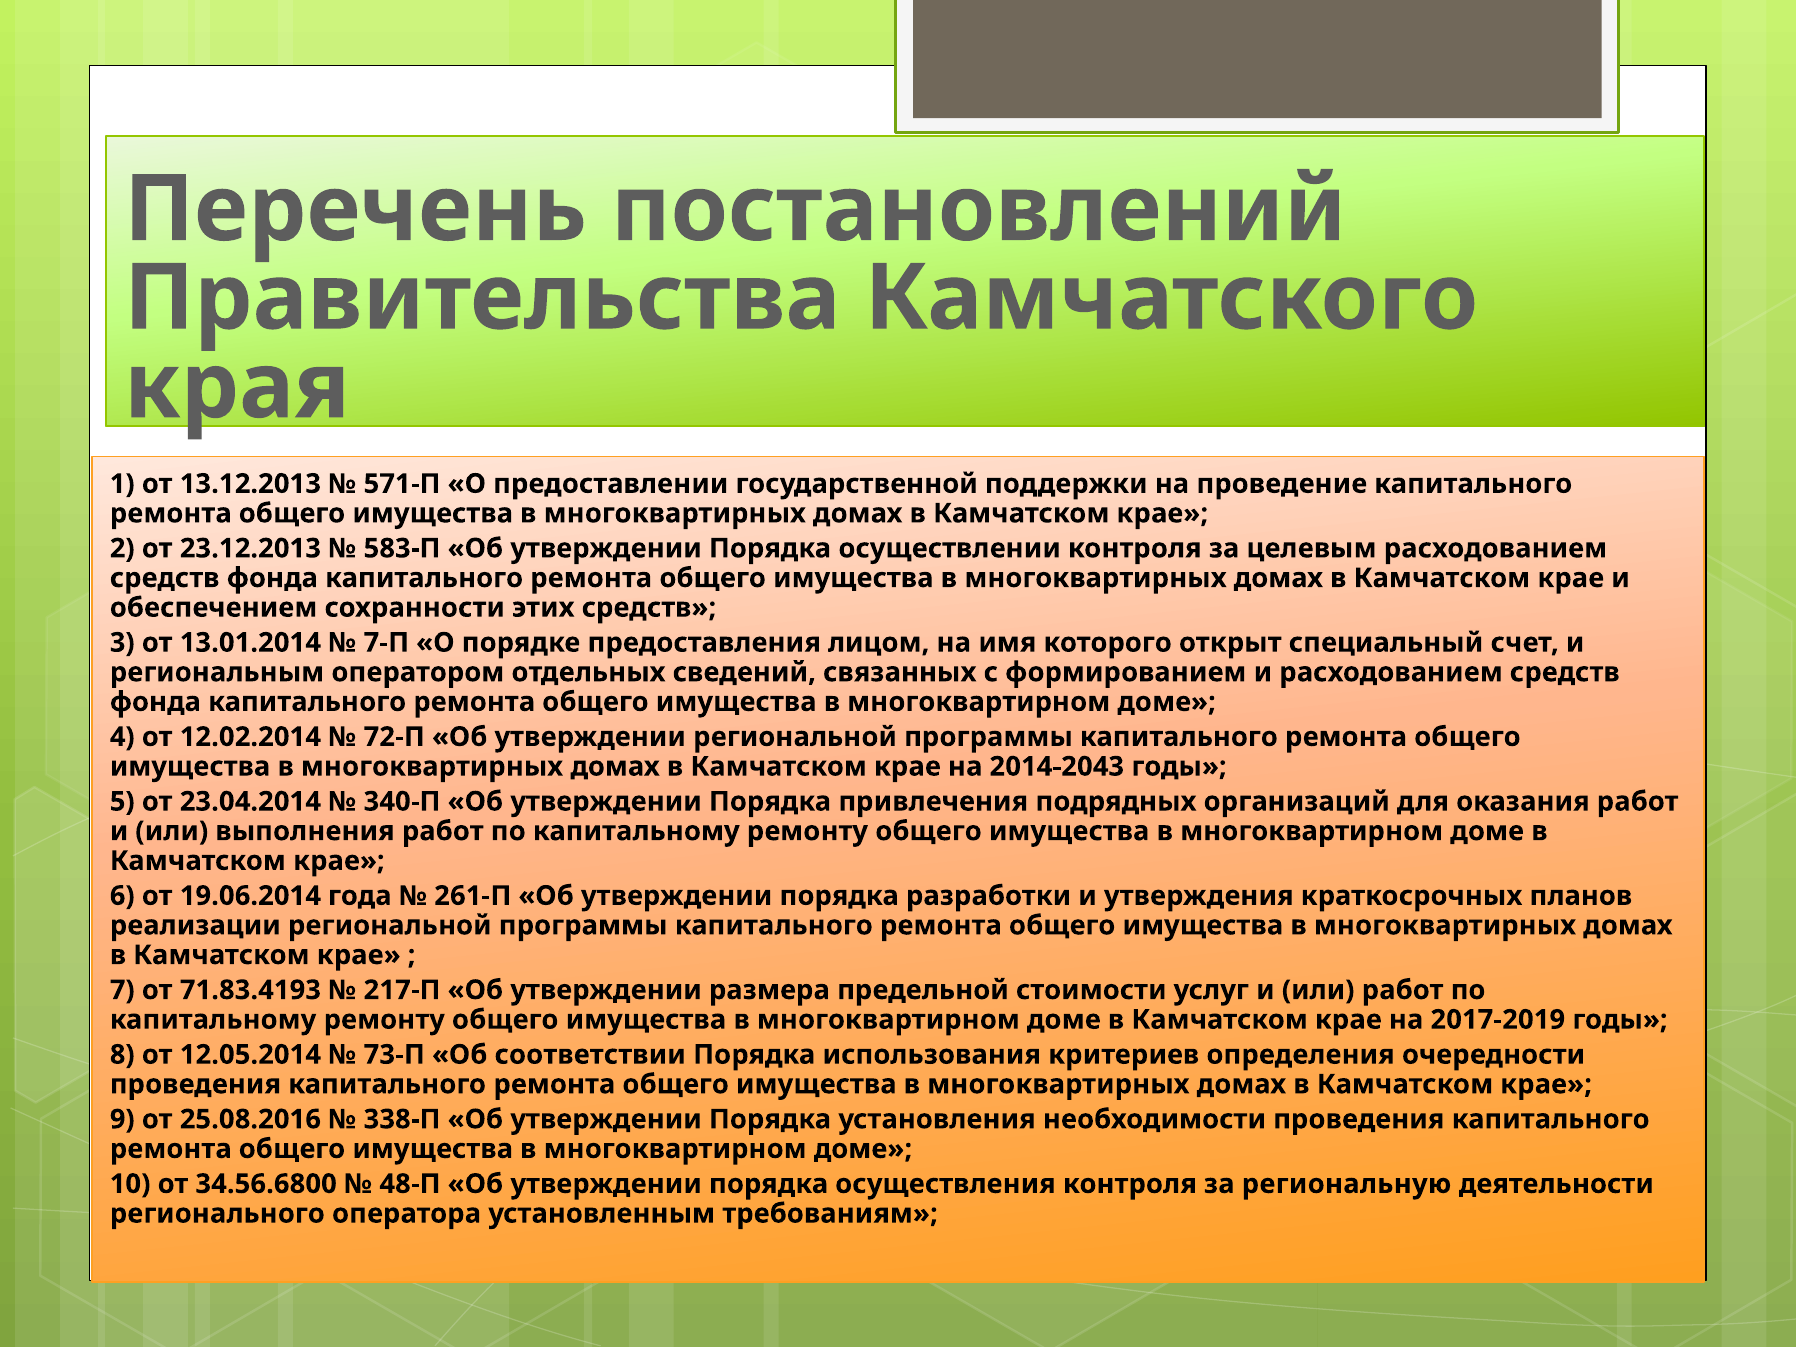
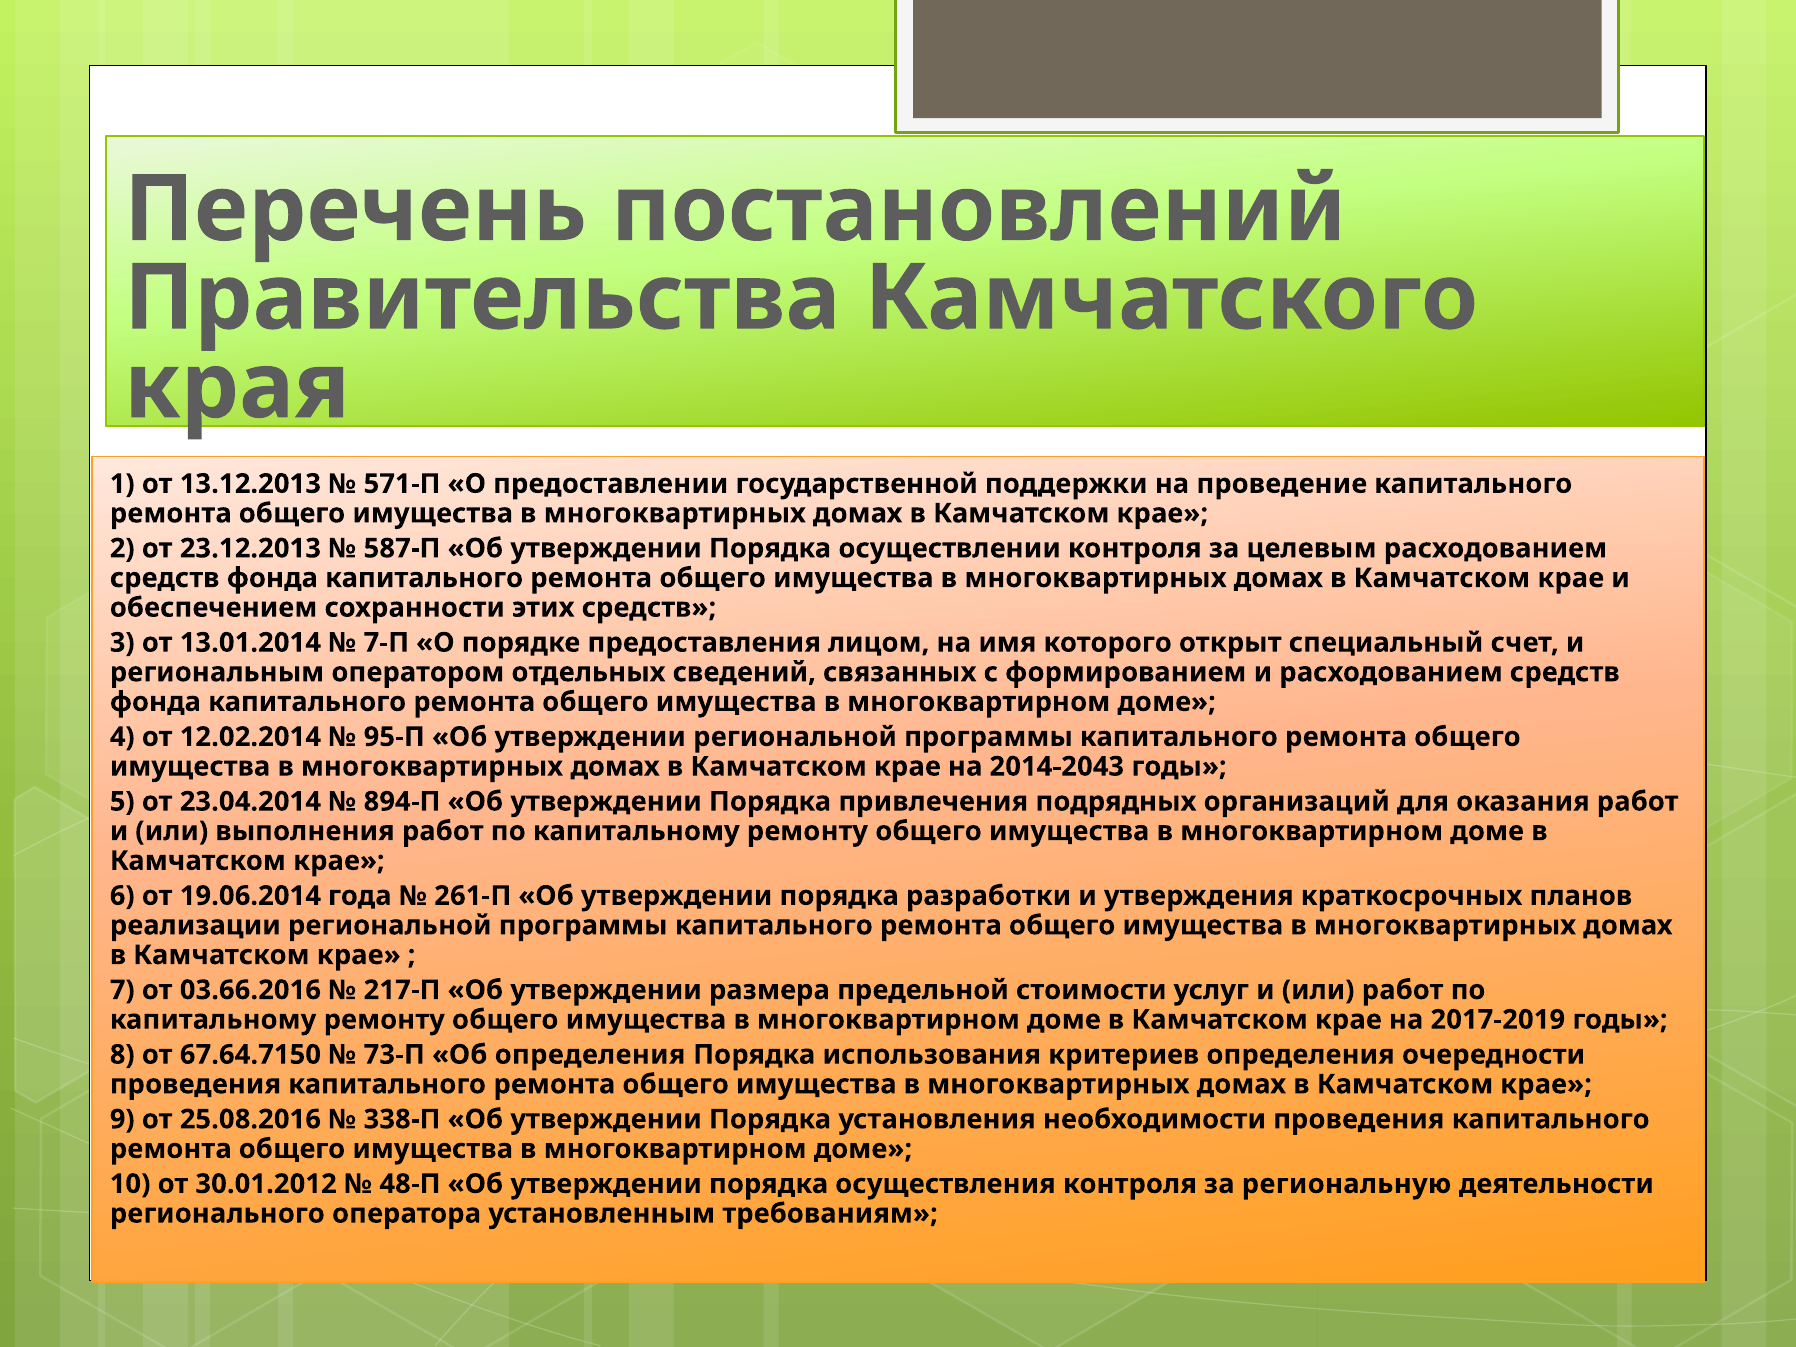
583-П: 583-П -> 587-П (402, 548)
72-П: 72-П -> 95-П (394, 737)
340-П: 340-П -> 894-П (402, 802)
71.83.4193: 71.83.4193 -> 03.66.2016 (250, 990)
12.05.2014: 12.05.2014 -> 67.64.7150 (250, 1055)
Об соответствии: соответствии -> определения (590, 1055)
34.56.6800: 34.56.6800 -> 30.01.2012 (266, 1184)
